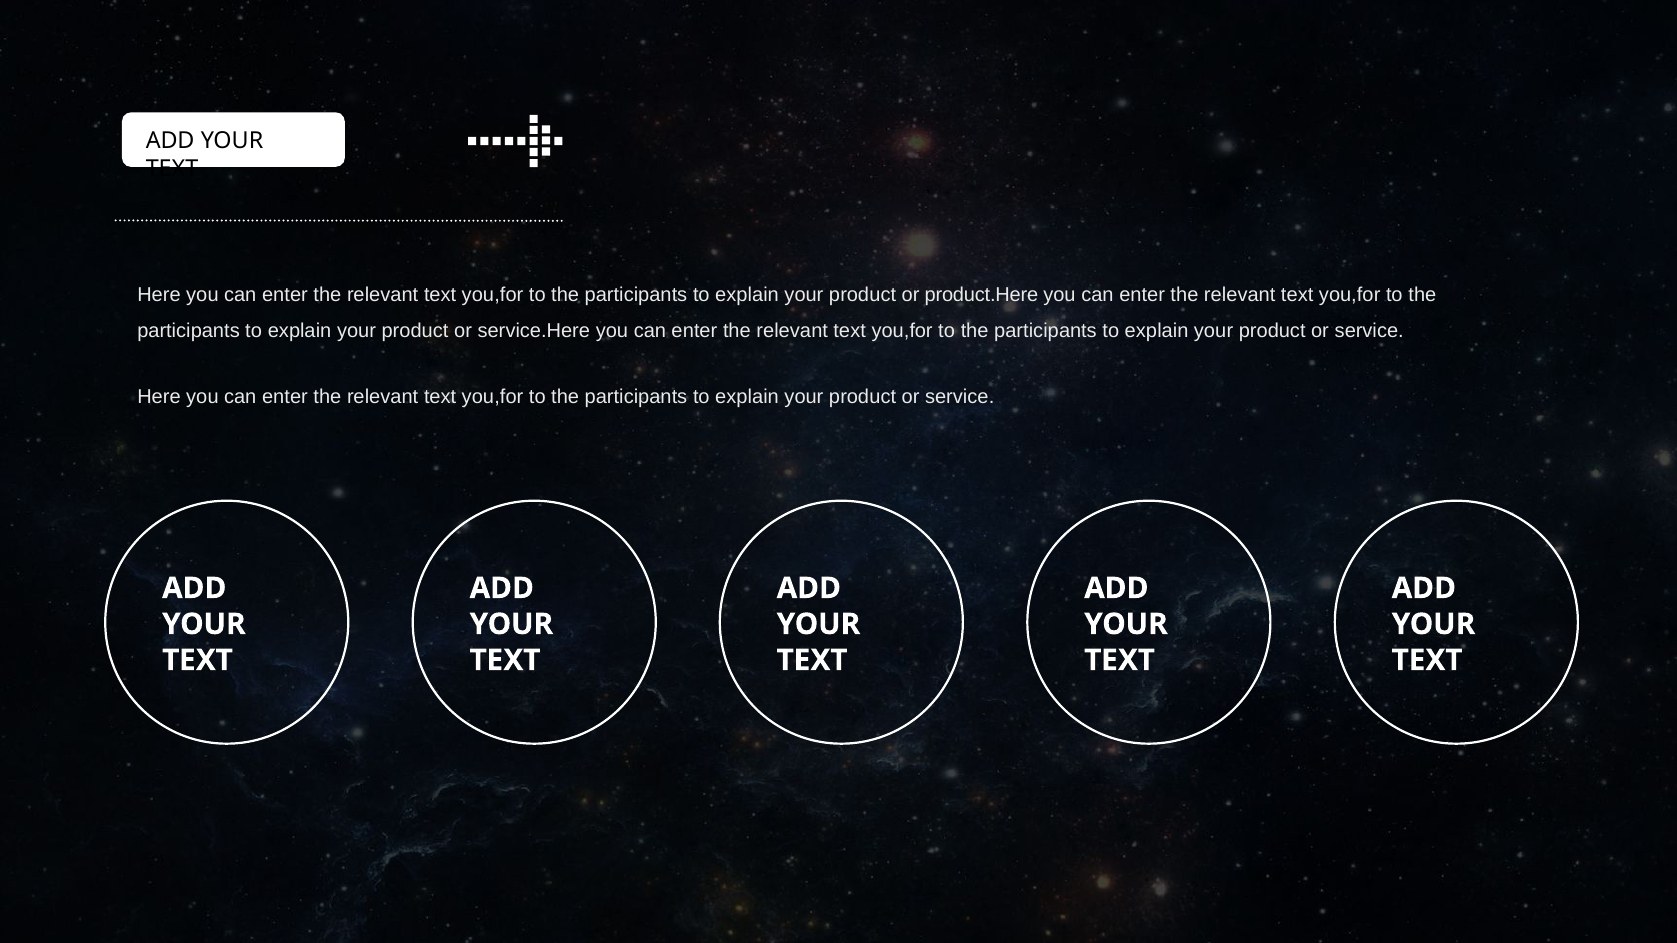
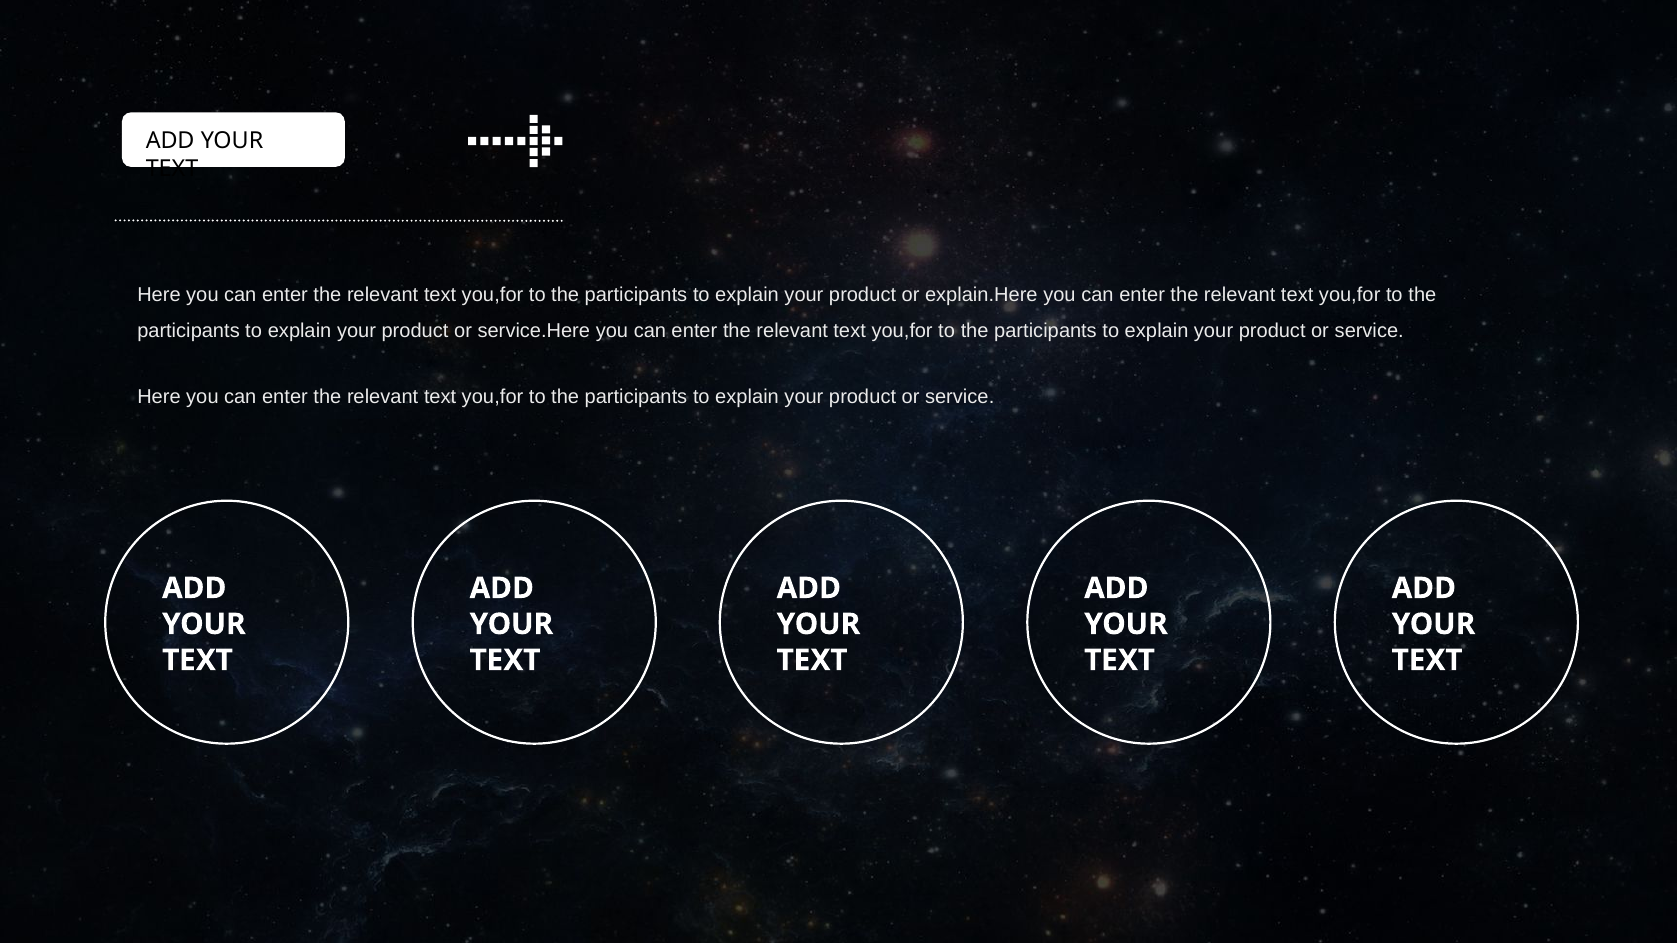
product.Here: product.Here -> explain.Here (981, 295)
